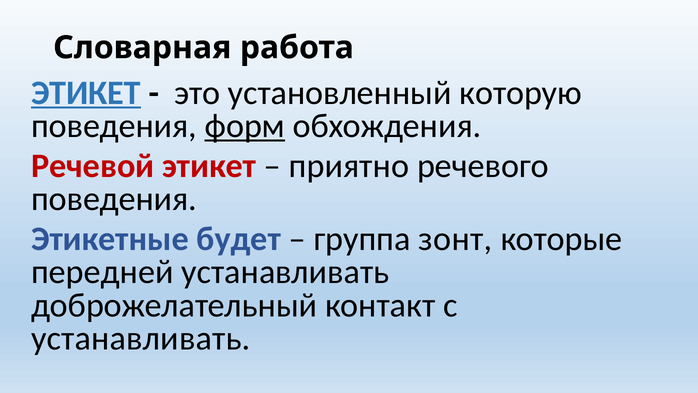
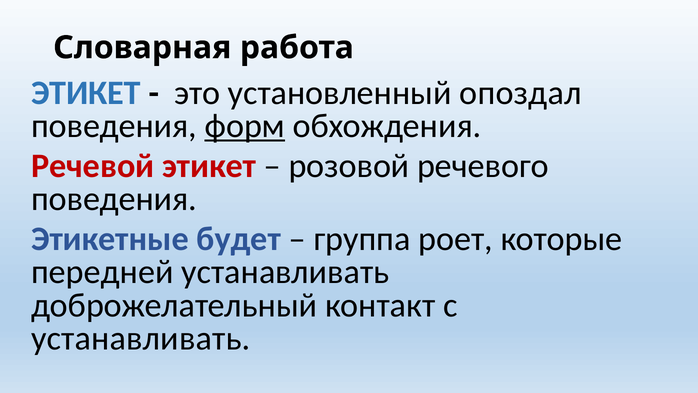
ЭТИКЕТ underline: present -> none (86, 93)
которую: которую -> опоздал (521, 93)
приятно: приятно -> розовой (349, 166)
зонт: зонт -> роет (456, 239)
